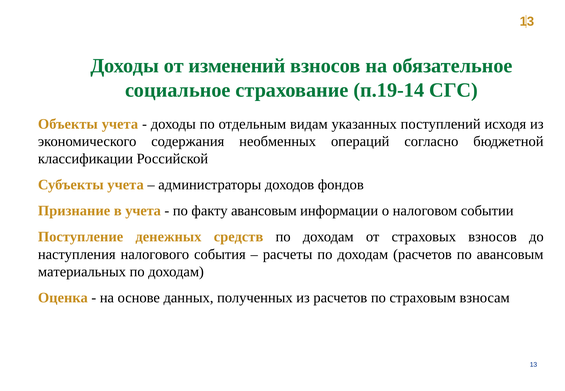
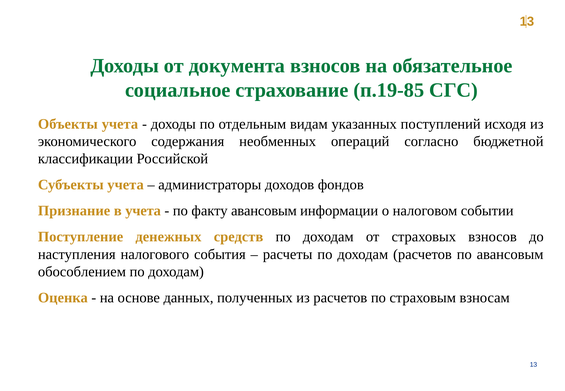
изменений: изменений -> документа (237, 66)
п.19-14: п.19-14 -> п.19-85 (389, 90)
материальных: материальных -> обособлением (82, 272)
